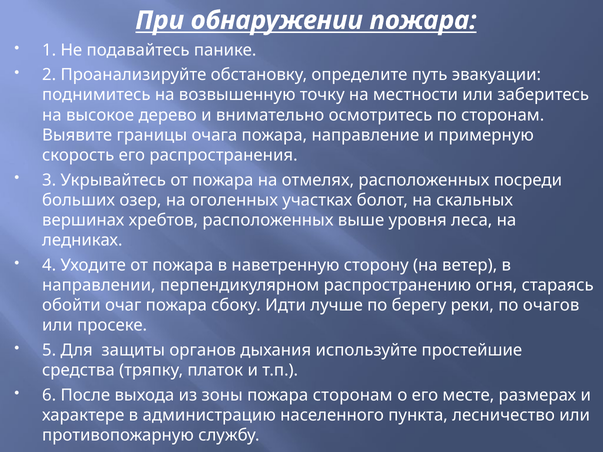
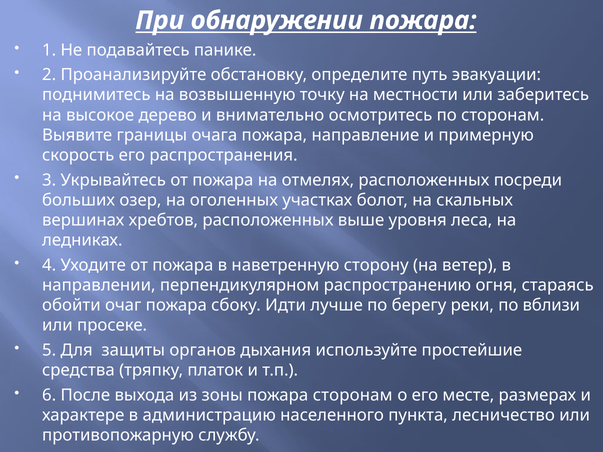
очагов: очагов -> вблизи (551, 305)
